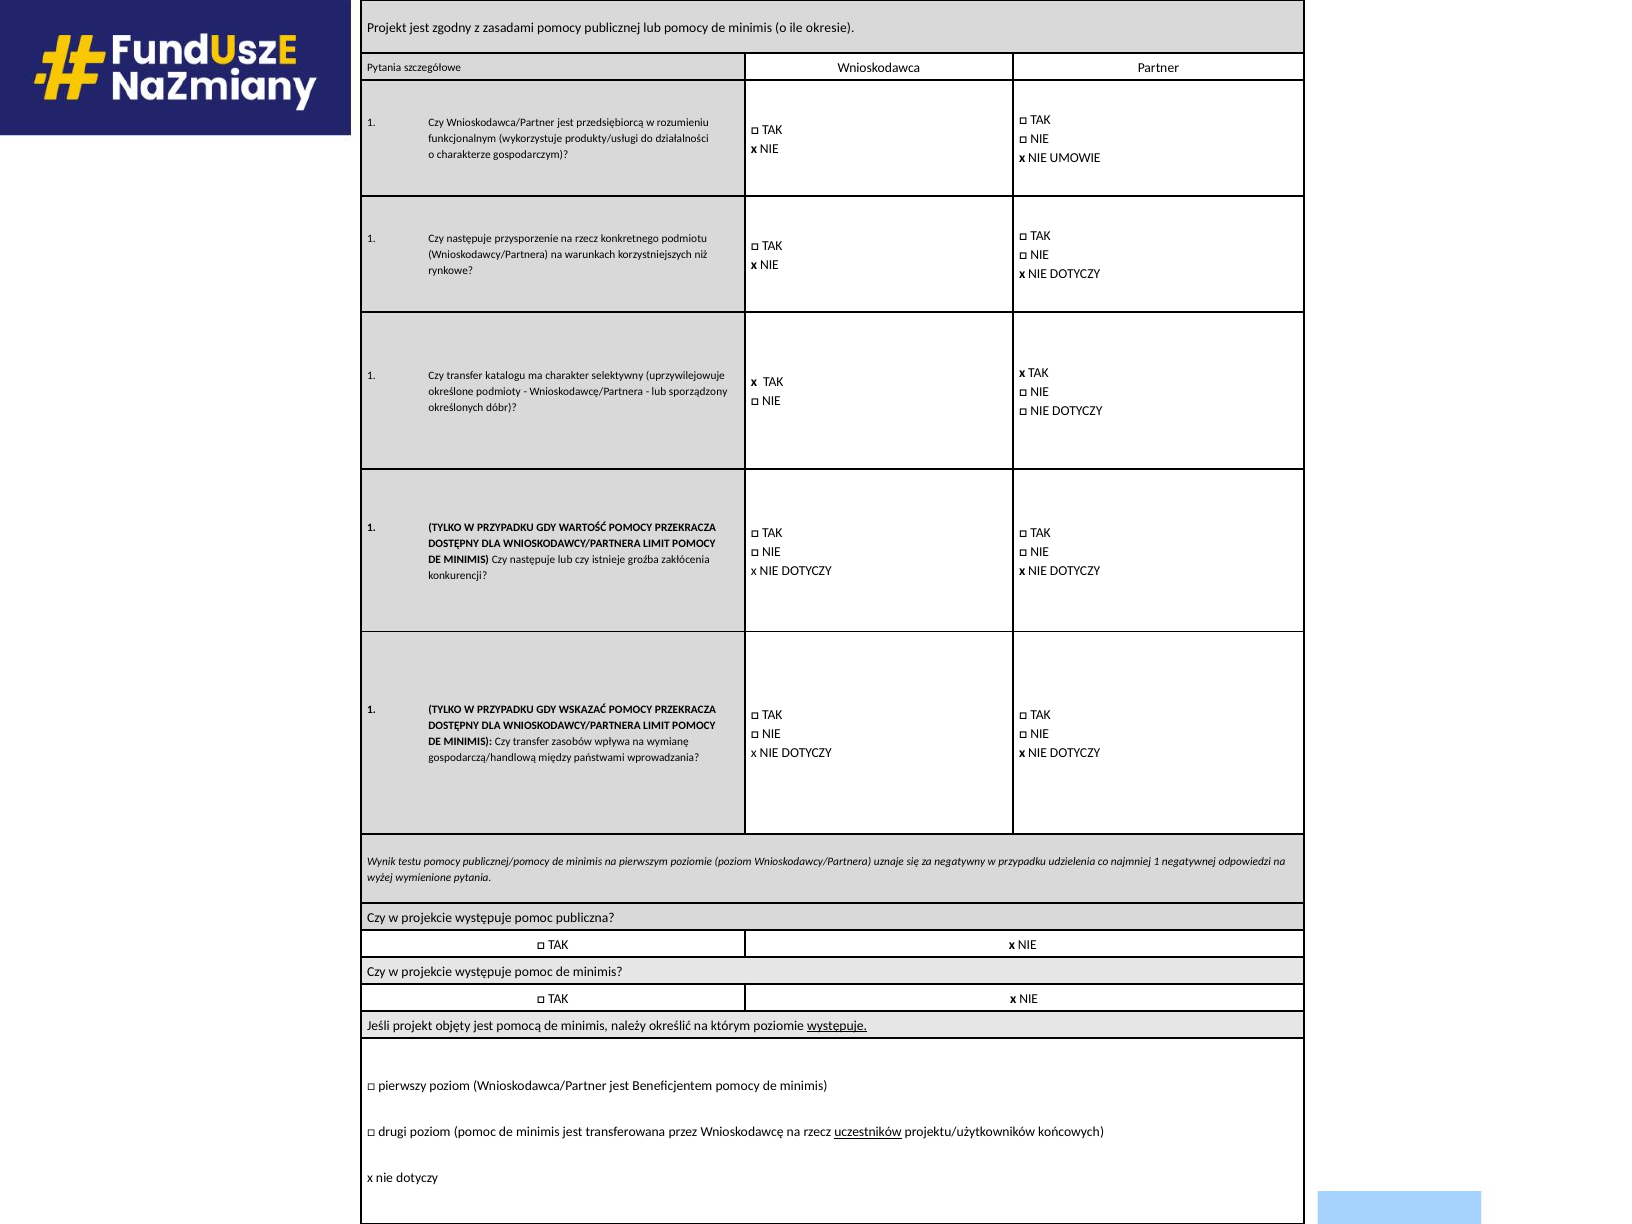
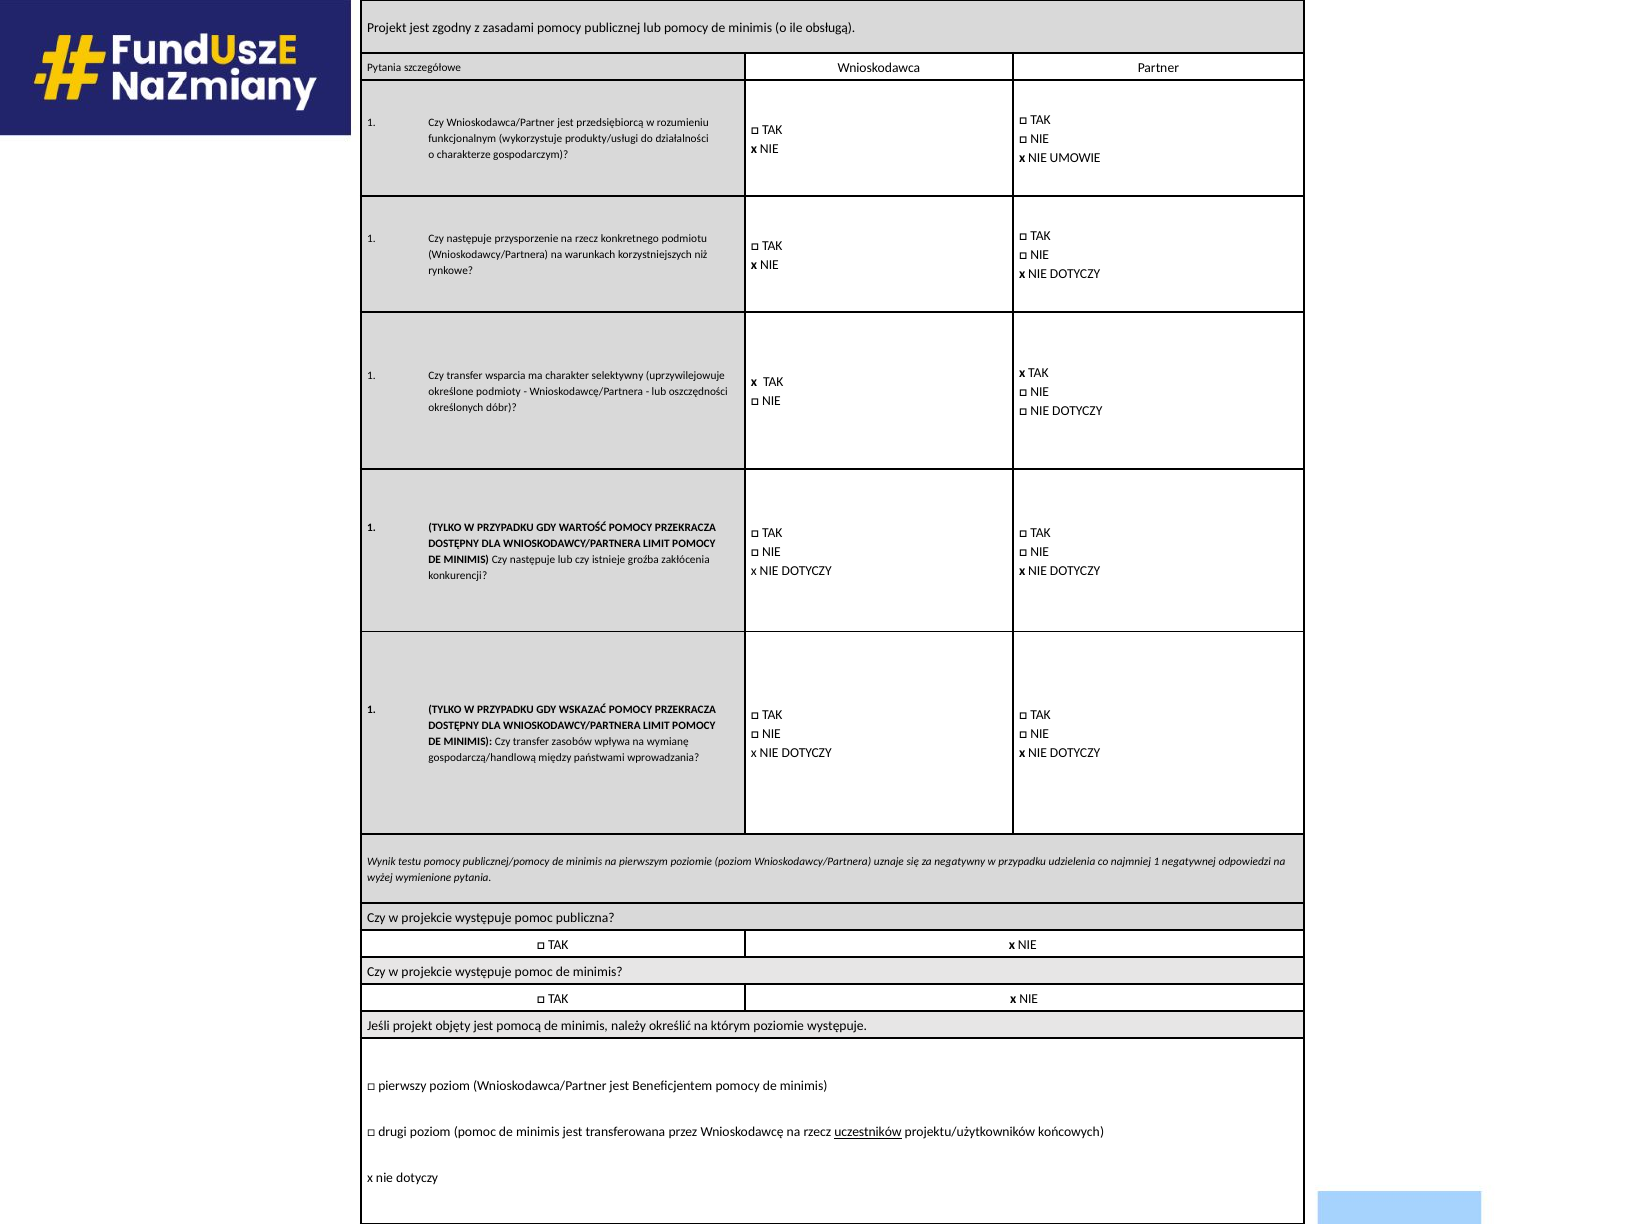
okresie: okresie -> obsługą (830, 28)
katalogu: katalogu -> wsparcia (505, 376)
sporządzony: sporządzony -> oszczędności (698, 392)
występuje underline: present -> none (837, 1026)
